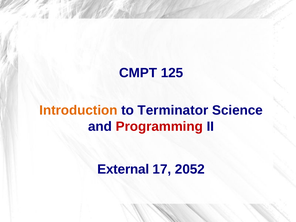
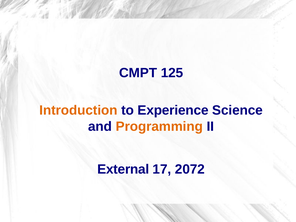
Terminator: Terminator -> Experience (173, 110)
Programming colour: red -> orange (159, 126)
2052: 2052 -> 2072 (190, 169)
